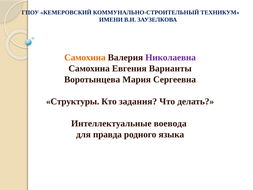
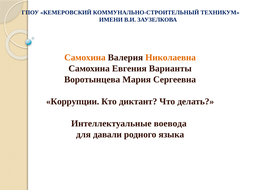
Николаевна colour: purple -> orange (171, 57)
Структуры: Структуры -> Коррупции (73, 101)
задания: задания -> диктант (138, 101)
правда: правда -> давали (107, 134)
